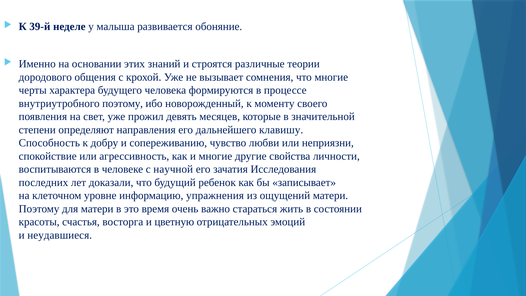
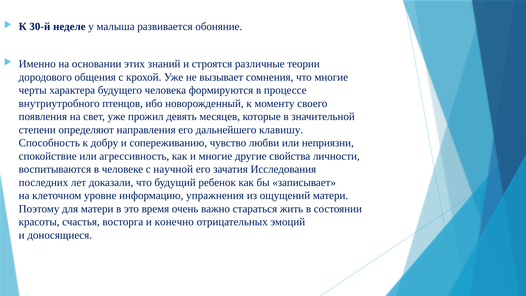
39-й: 39-й -> 30-й (40, 27)
внутриутробного поэтому: поэтому -> птенцов (123, 103)
цветную: цветную -> конечно (174, 222)
неудавшиеся: неудавшиеся -> доносящиеся (60, 235)
